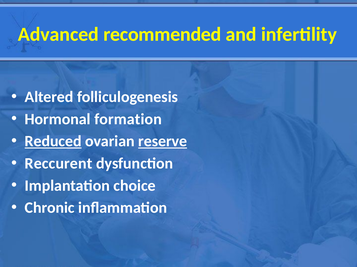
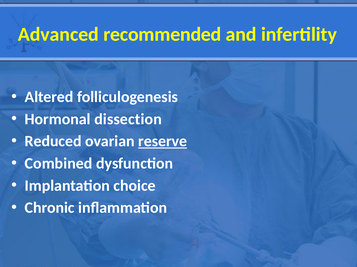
formation: formation -> dissection (128, 119)
Reduced underline: present -> none (53, 142)
Reccurent: Reccurent -> Combined (59, 164)
